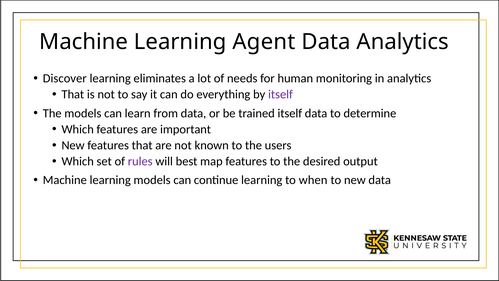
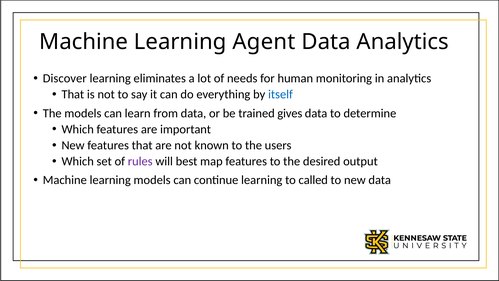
itself colour: purple -> blue (280, 94)
trained itself: itself -> gives (290, 113)
when: when -> called (313, 180)
